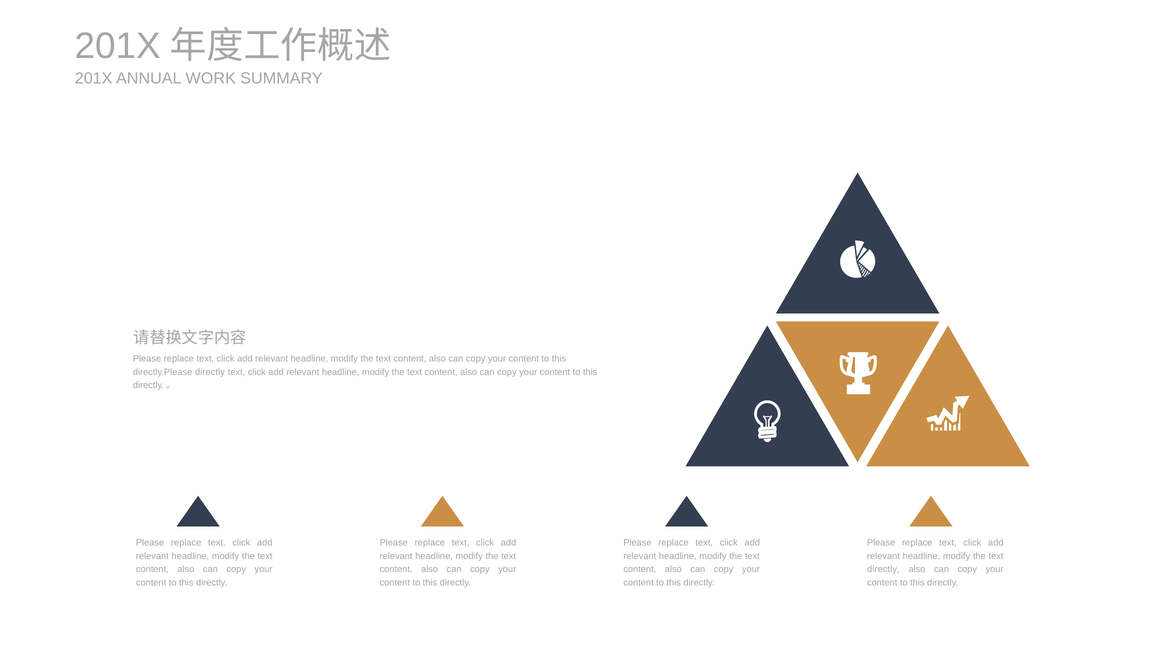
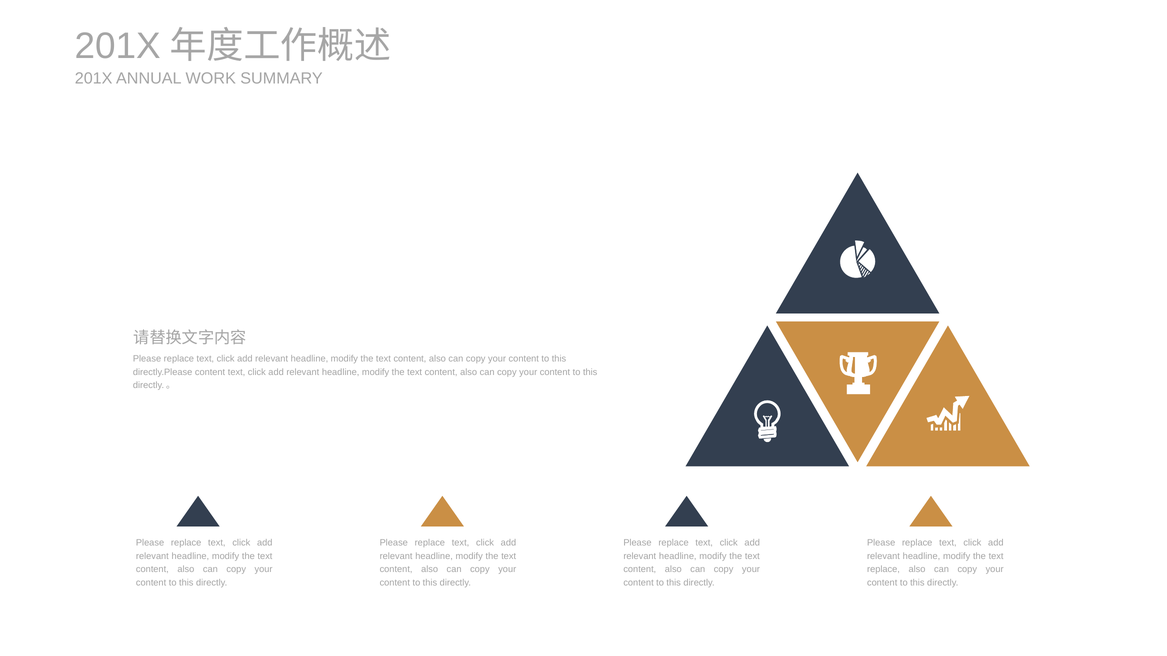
directly.Please directly: directly -> content (210, 372)
directly: directly -> replace (883, 570)
